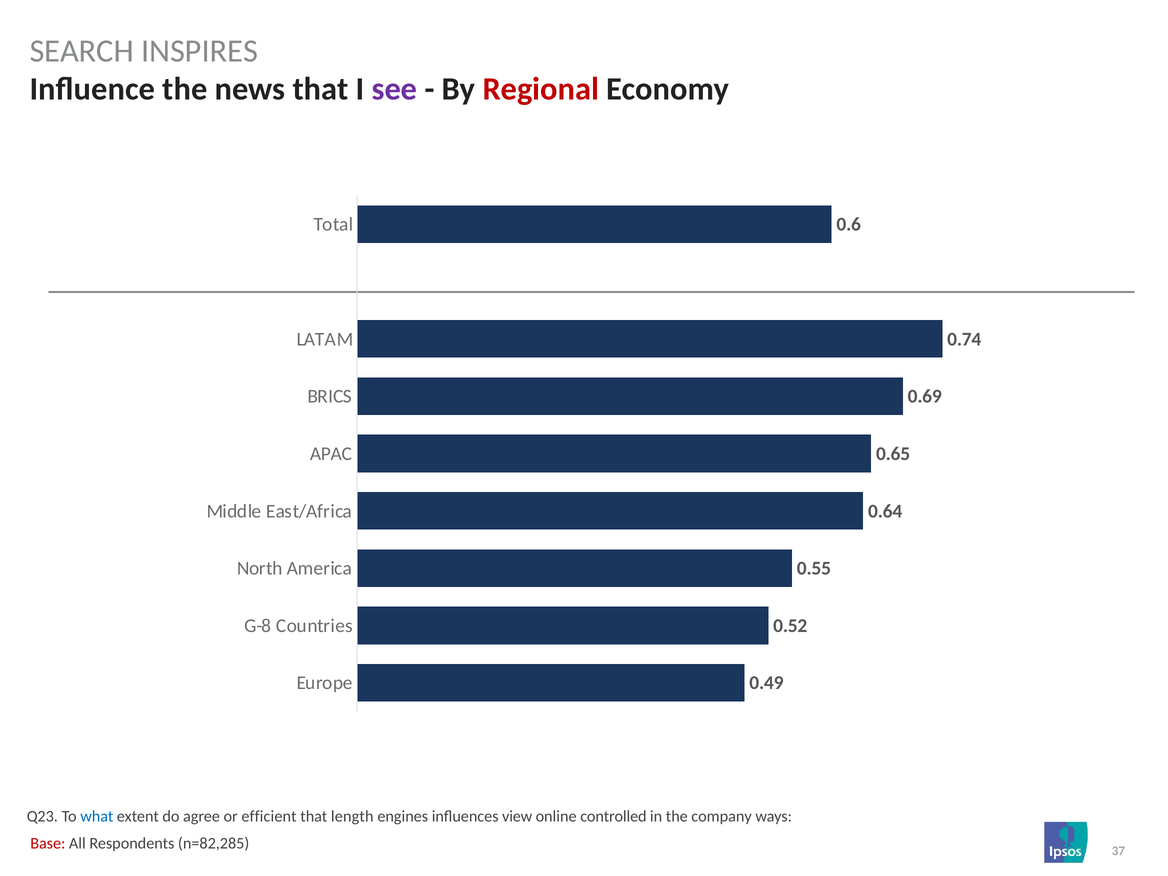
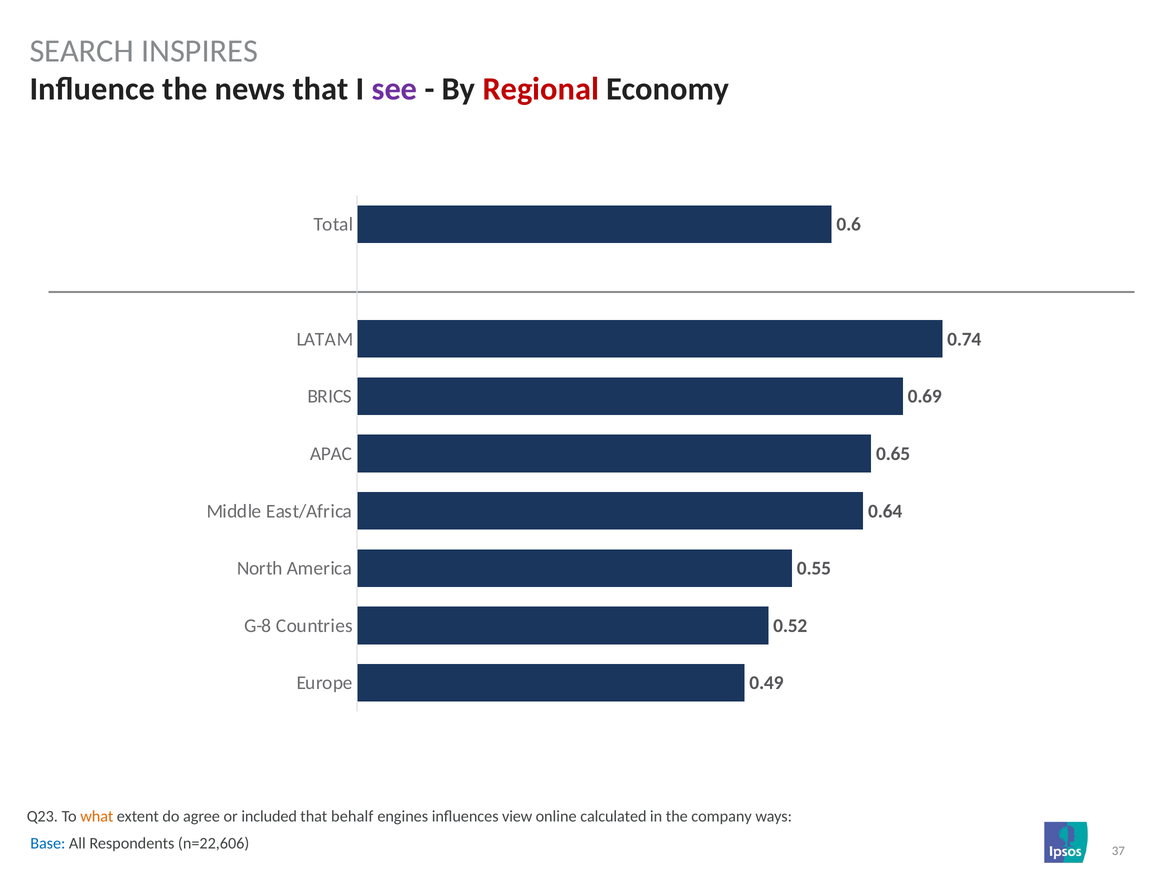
what colour: blue -> orange (97, 816)
efficient: efficient -> included (269, 816)
length: length -> behalf (352, 816)
controlled: controlled -> calculated (613, 816)
Base colour: red -> blue (48, 843)
n=82,285: n=82,285 -> n=22,606 (214, 843)
